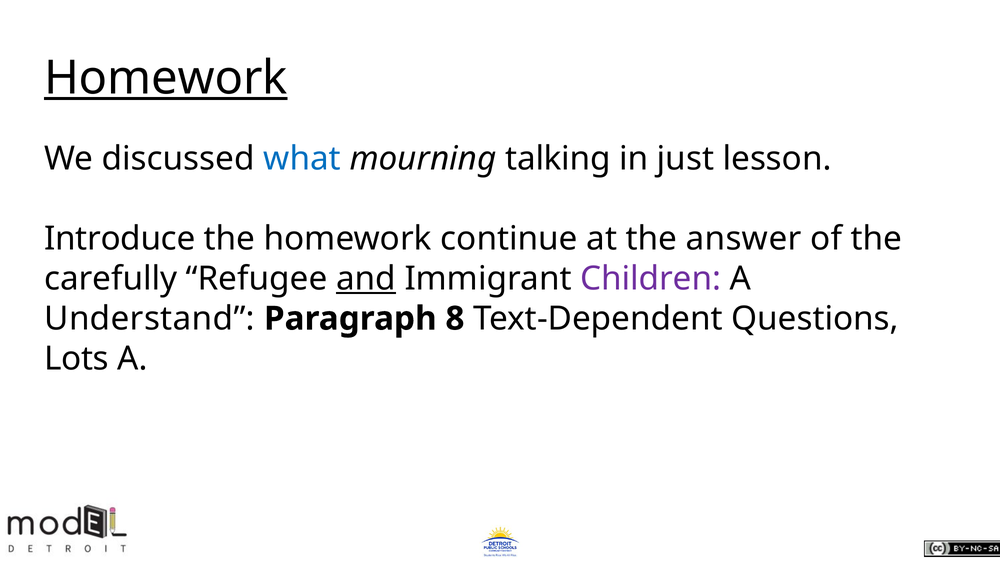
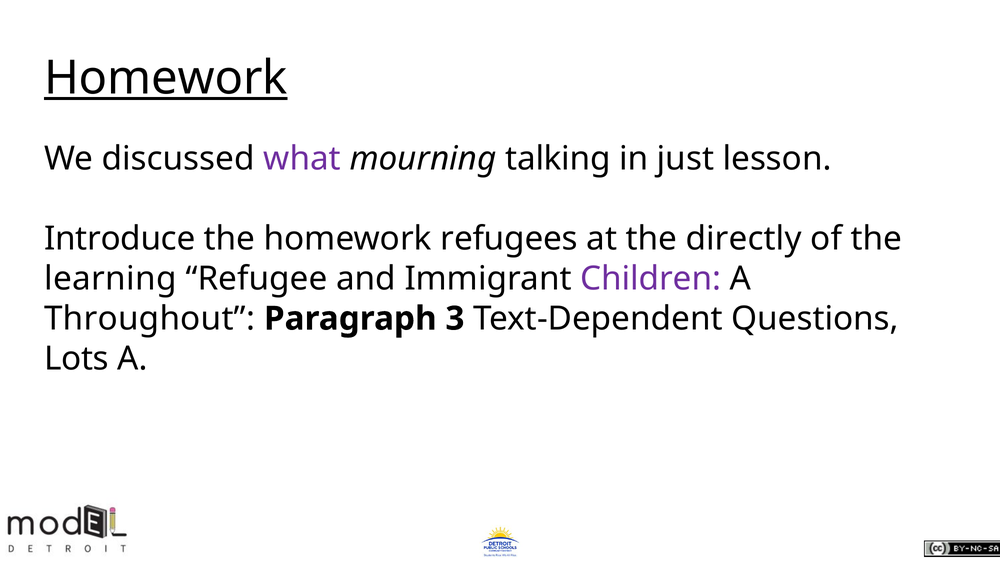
what colour: blue -> purple (302, 158)
continue: continue -> refugees (509, 238)
answer: answer -> directly (744, 238)
carefully: carefully -> learning (111, 278)
and underline: present -> none (366, 278)
Understand: Understand -> Throughout (150, 318)
8: 8 -> 3 (455, 318)
